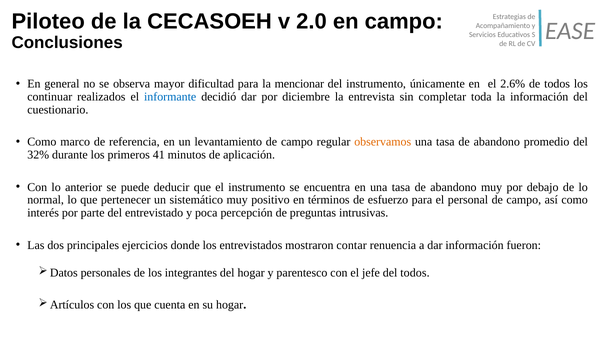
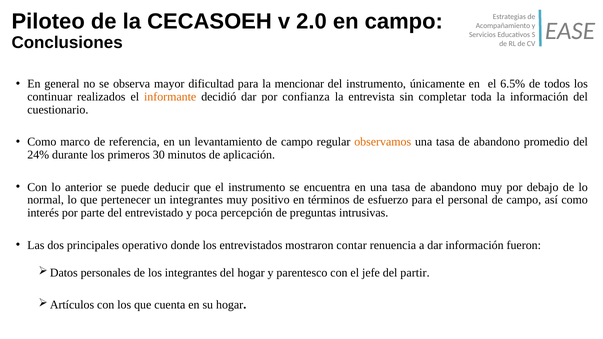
2.6%: 2.6% -> 6.5% (513, 84)
informante colour: blue -> orange (170, 97)
diciembre: diciembre -> confianza (306, 97)
32%: 32% -> 24% (38, 155)
41: 41 -> 30 (159, 155)
un sistemático: sistemático -> integrantes (196, 200)
ejercicios: ejercicios -> operativo (145, 245)
del todos: todos -> partir (415, 273)
